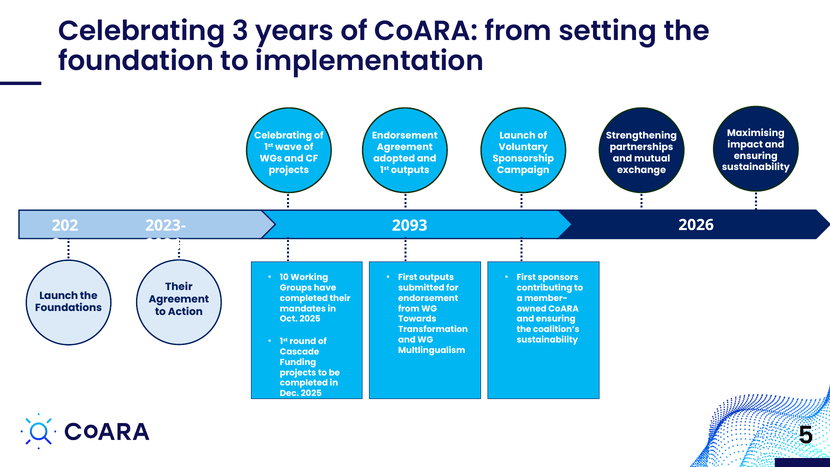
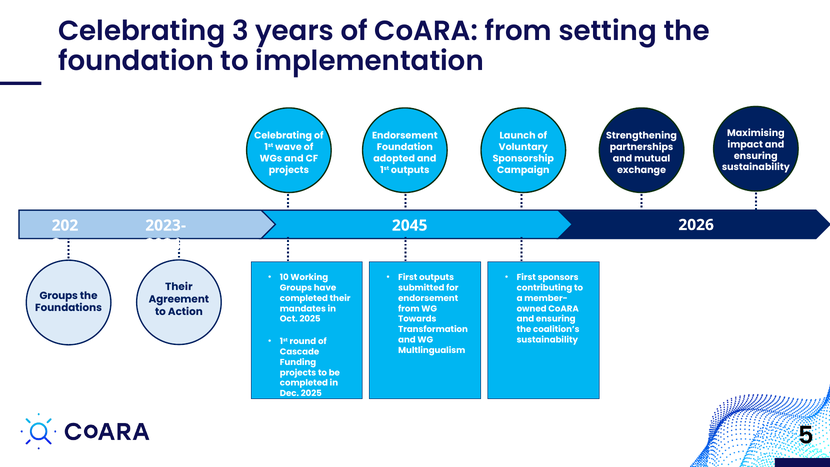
Agreement: Agreement -> Foundation (405, 147)
2093: 2093 -> 2045 (410, 225)
Launch: Launch -> Groups (59, 295)
